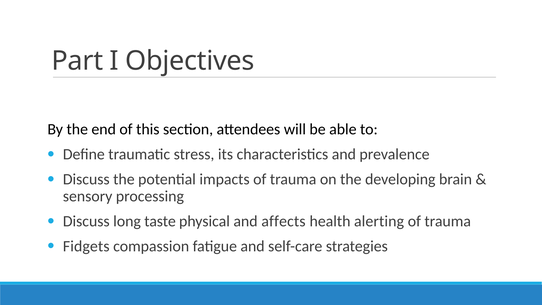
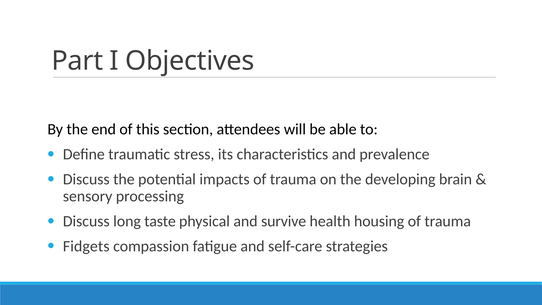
affects: affects -> survive (284, 221)
alerting: alerting -> housing (379, 221)
